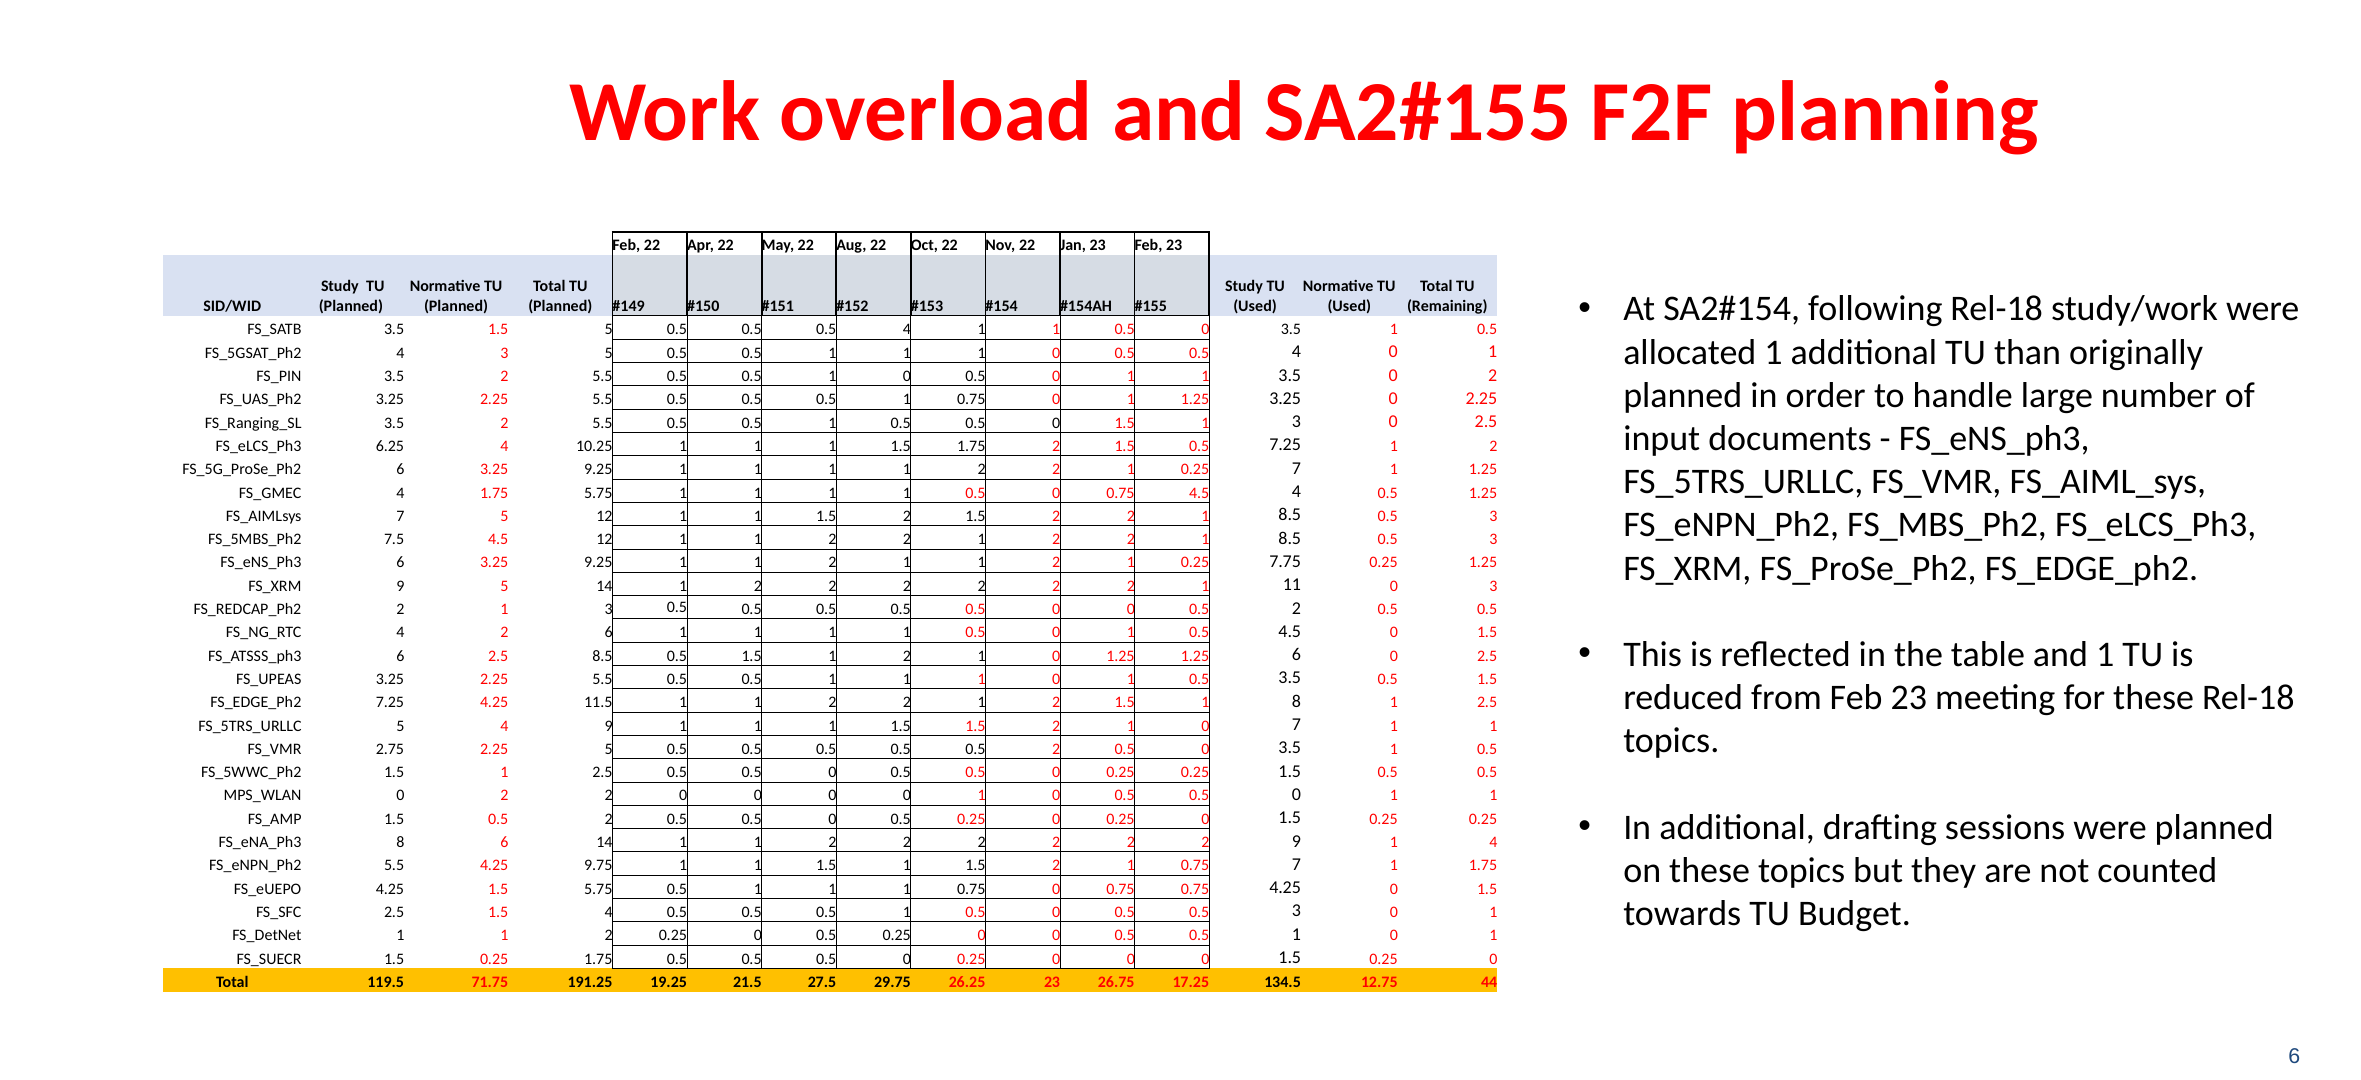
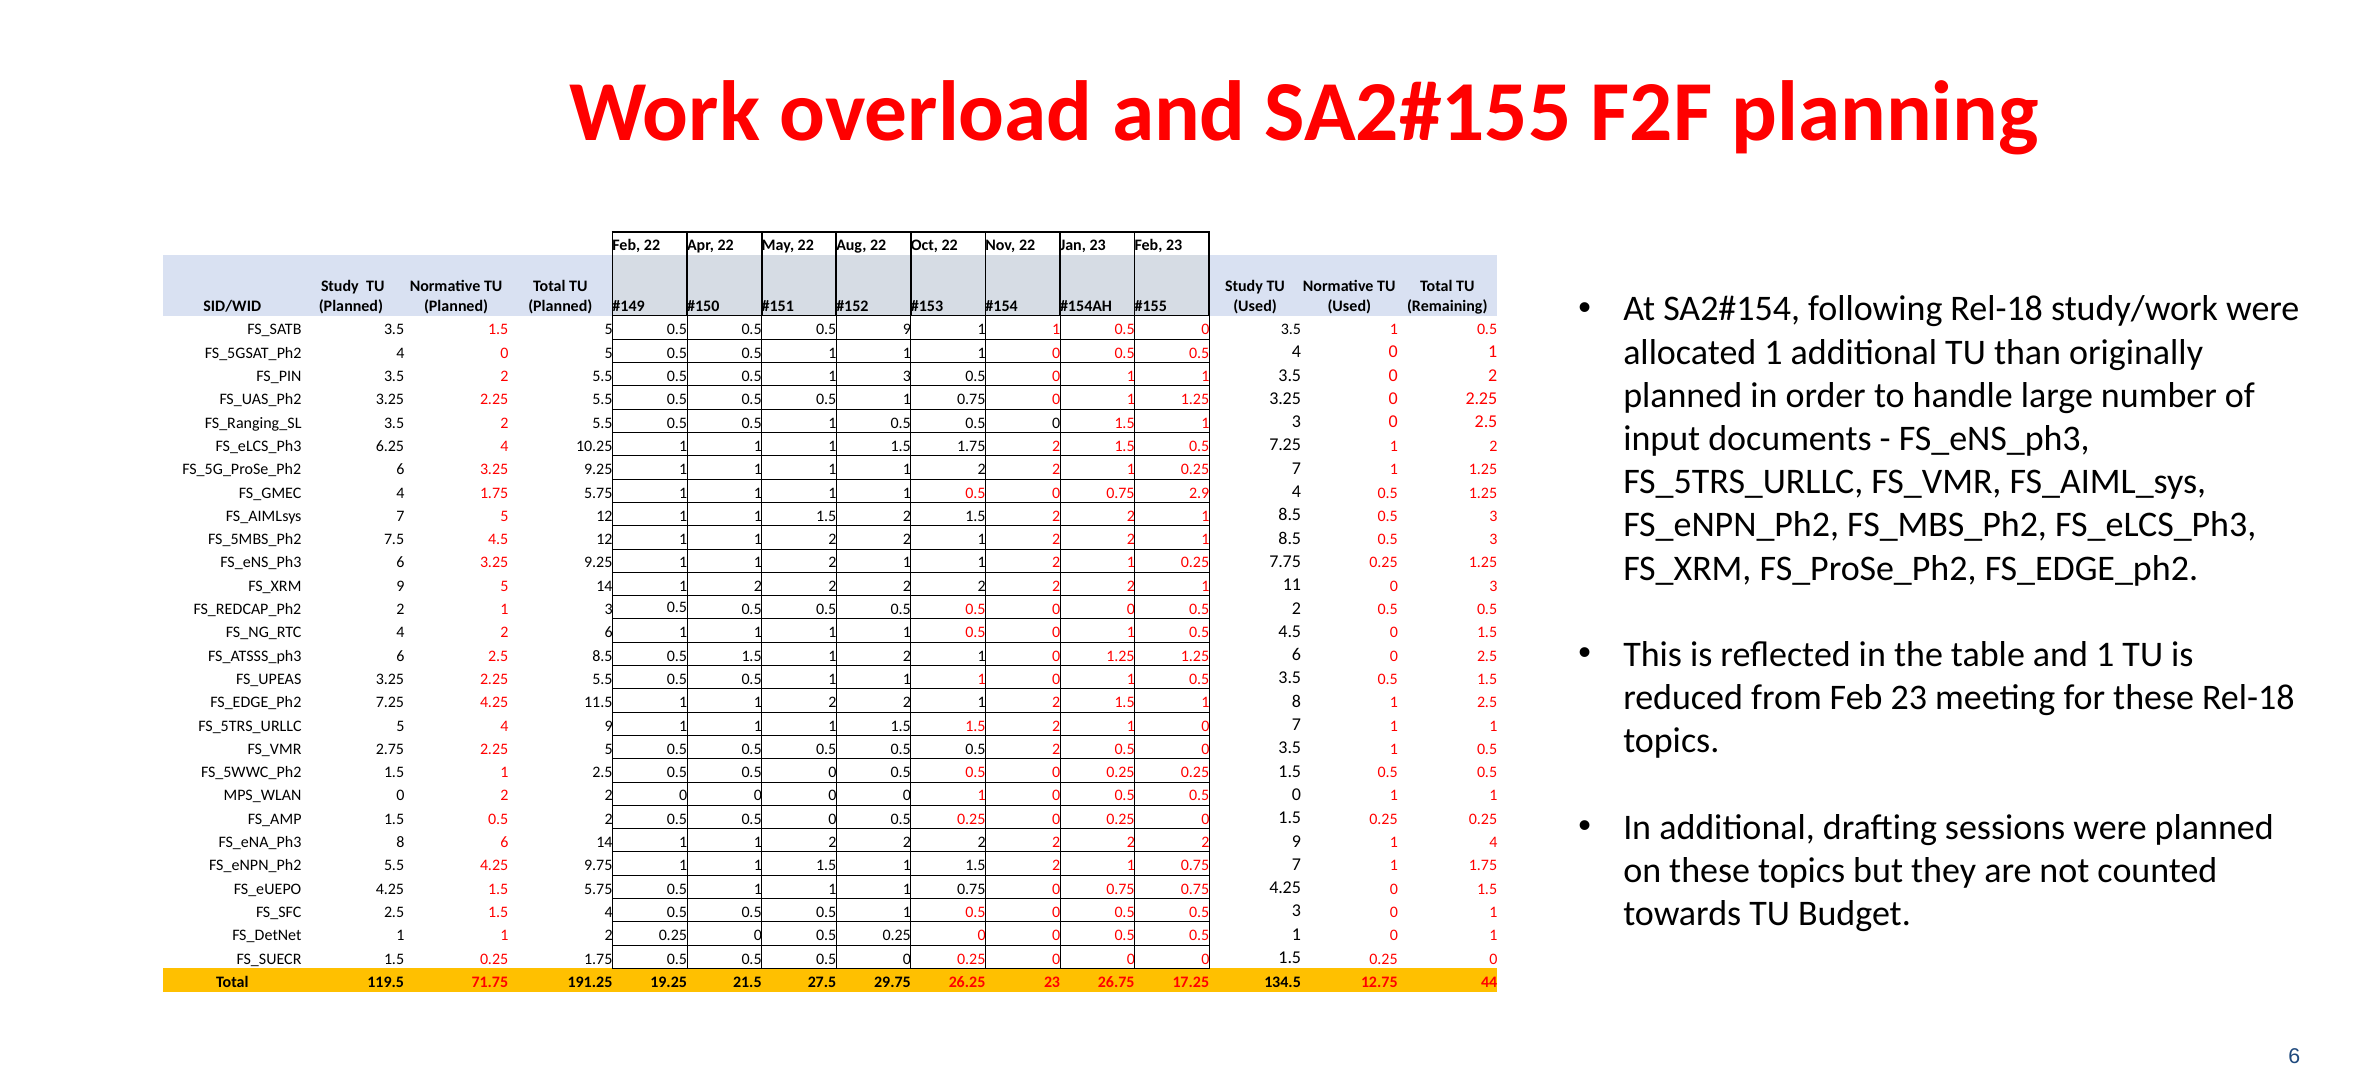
0.5 0.5 0.5 4: 4 -> 9 (907, 330)
3: 3 -> 0 (504, 353)
0: 0 -> 3 (907, 376)
0.75 4.5: 4.5 -> 2.9 (1199, 493)
